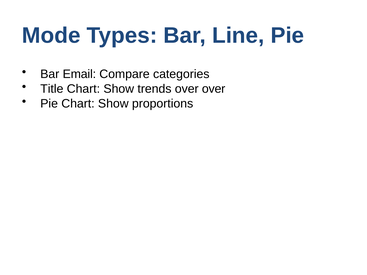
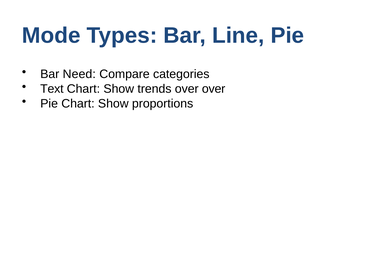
Email: Email -> Need (79, 74)
Title: Title -> Text (52, 89)
